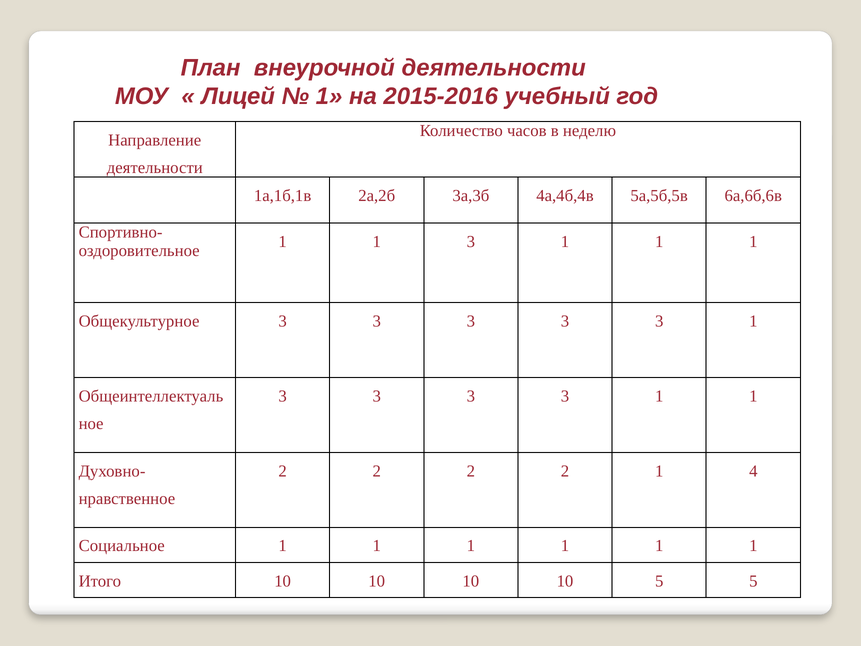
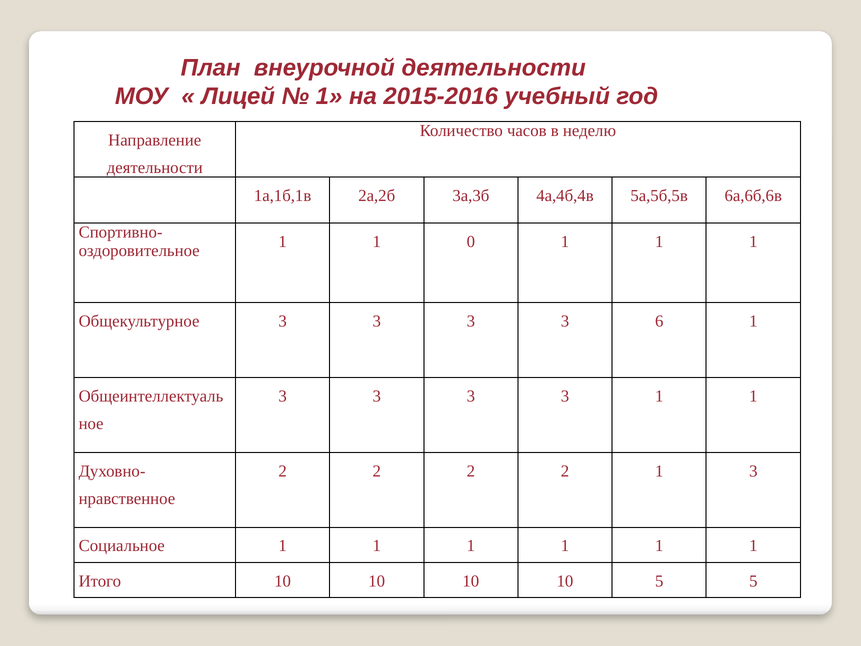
1 3: 3 -> 0 (471, 241)
3: 3 -> 6 (659, 321)
1 4: 4 -> 3 (753, 471)
